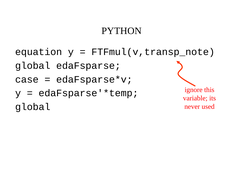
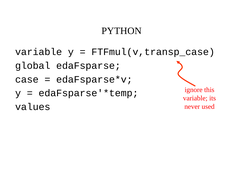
equation: equation -> variable (39, 52)
FTFmul(v,transp_note: FTFmul(v,transp_note -> FTFmul(v,transp_case (153, 52)
global: global -> values (33, 107)
